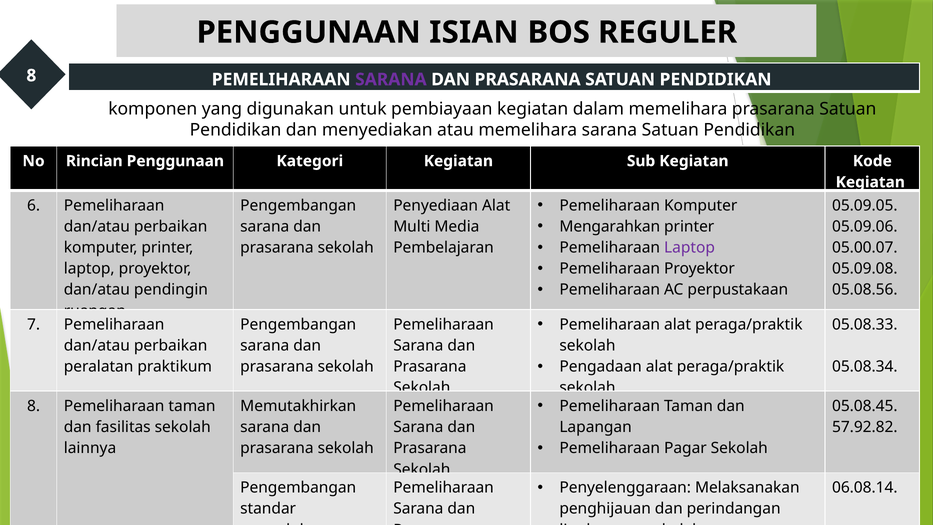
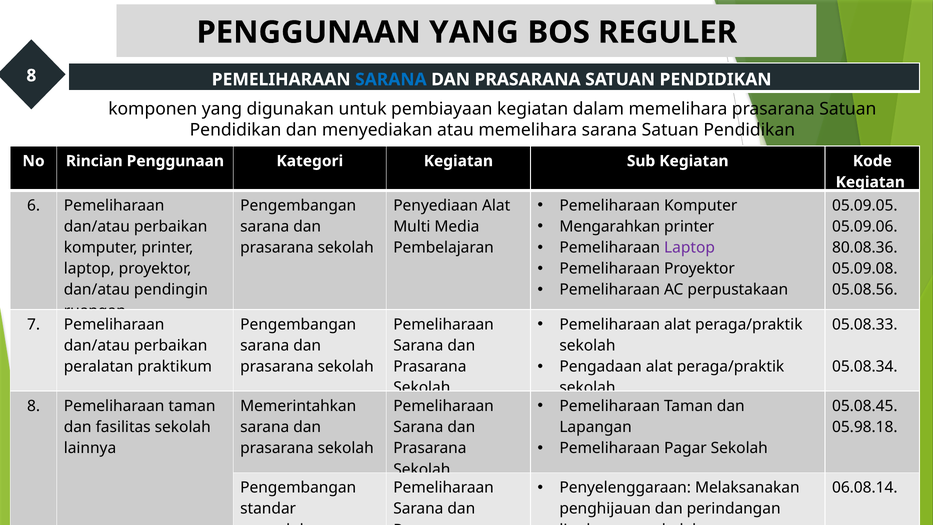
PENGGUNAAN ISIAN: ISIAN -> YANG (474, 32)
SARANA colour: purple -> blue (391, 79)
05.00.07: 05.00.07 -> 80.08.36 (865, 248)
Memutakhirkan: Memutakhirkan -> Memerintahkan (298, 406)
57.92.82: 57.92.82 -> 05.98.18 (865, 427)
